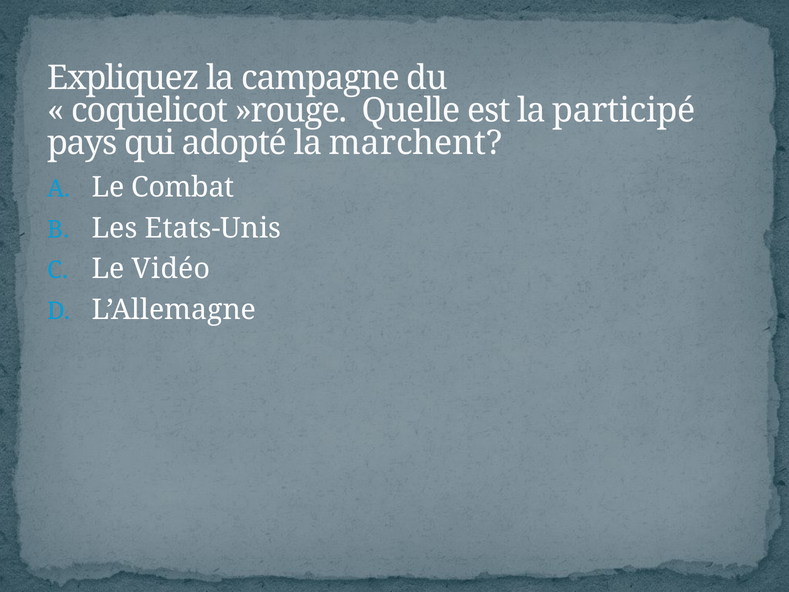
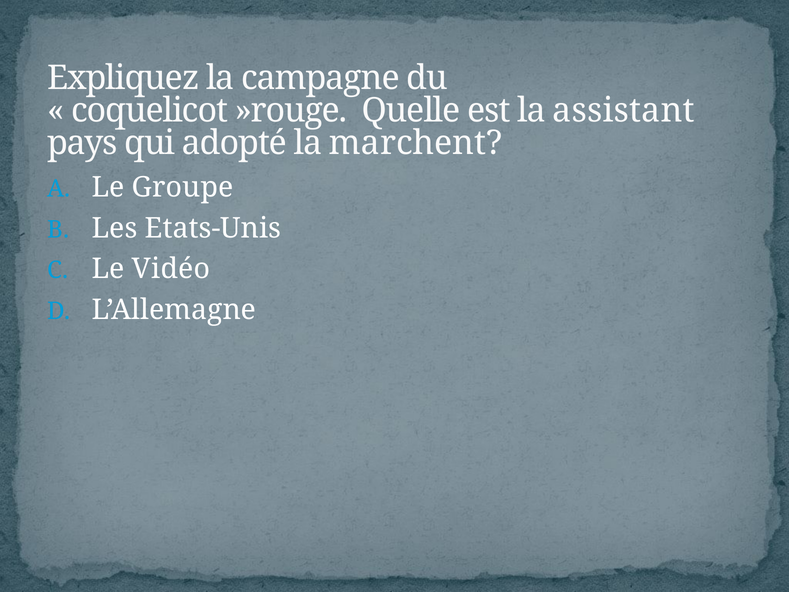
participé: participé -> assistant (624, 110)
Combat: Combat -> Groupe (183, 187)
